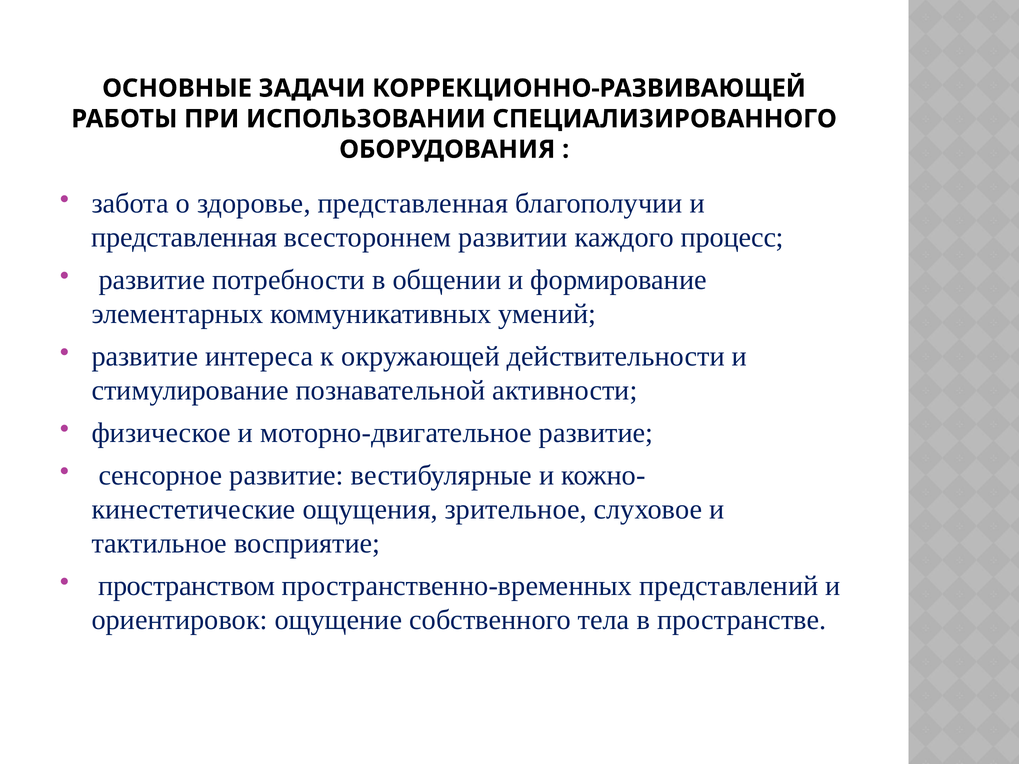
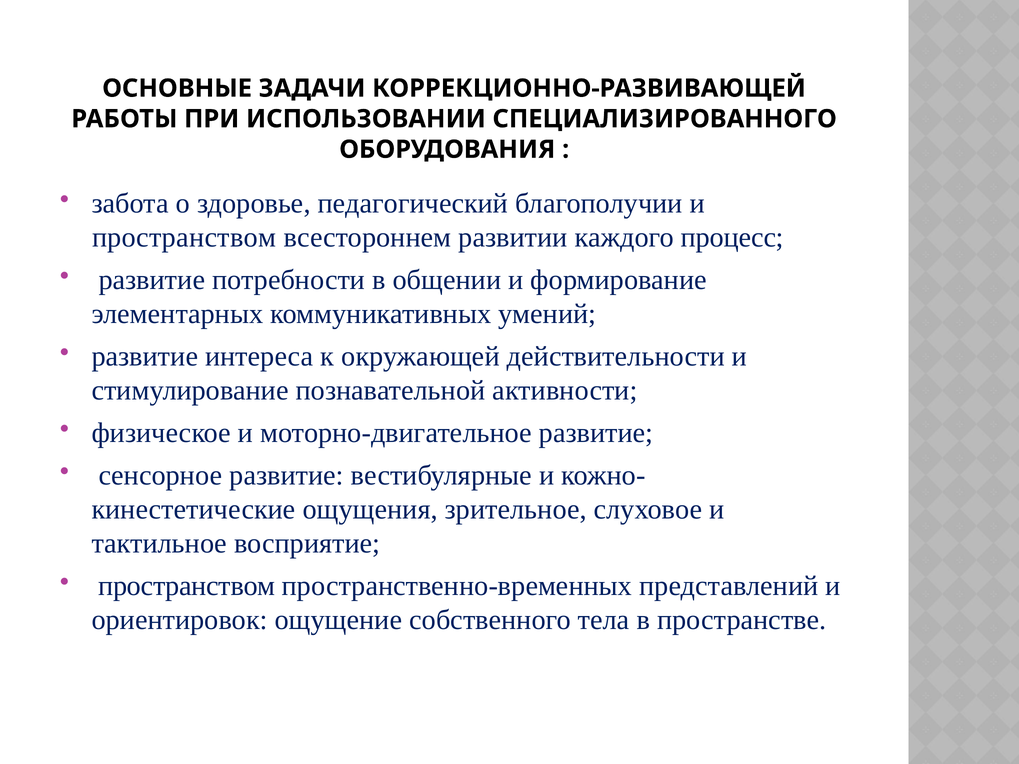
здоровье представленная: представленная -> педагогический (413, 203)
представленная: представленная -> пространством (184, 237)
